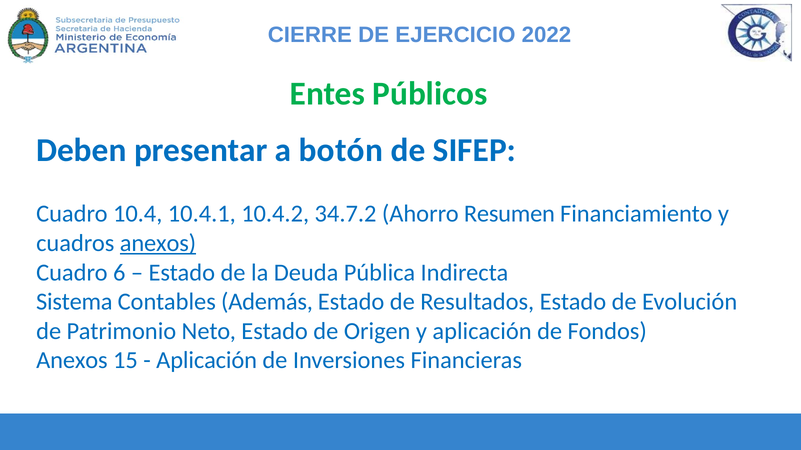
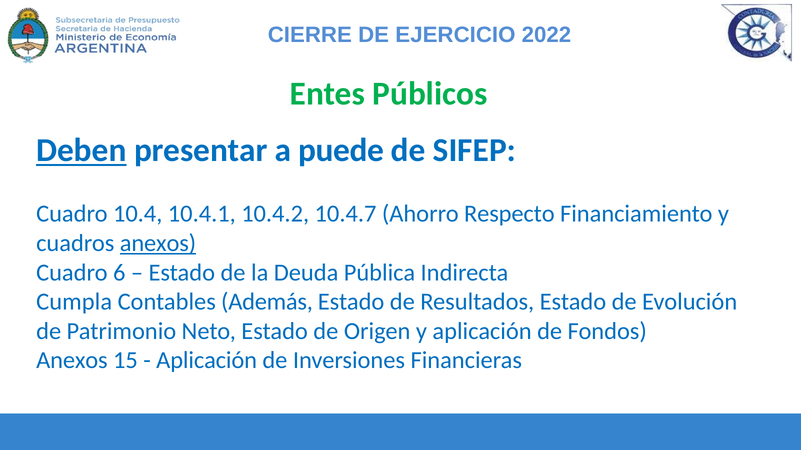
Deben underline: none -> present (81, 151)
botón: botón -> puede (341, 151)
34.7.2: 34.7.2 -> 10.4.7 (346, 214)
Resumen: Resumen -> Respecto (509, 214)
Sistema: Sistema -> Cumpla (74, 302)
